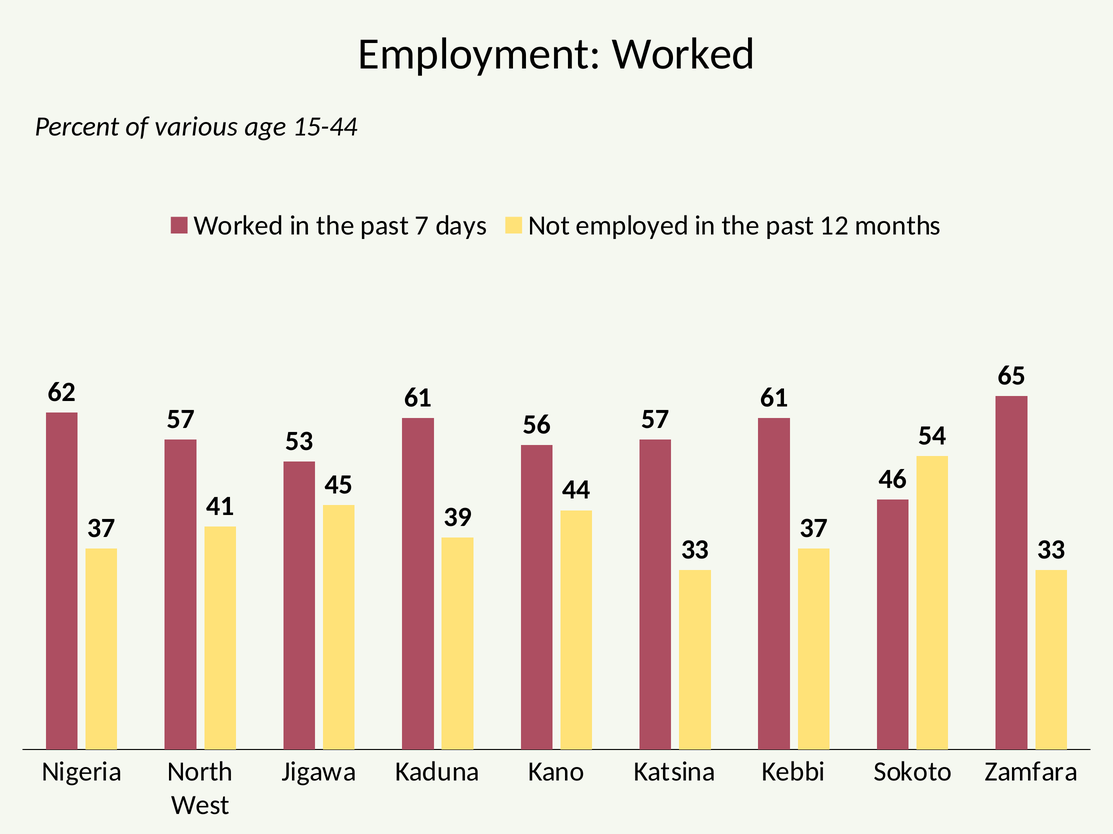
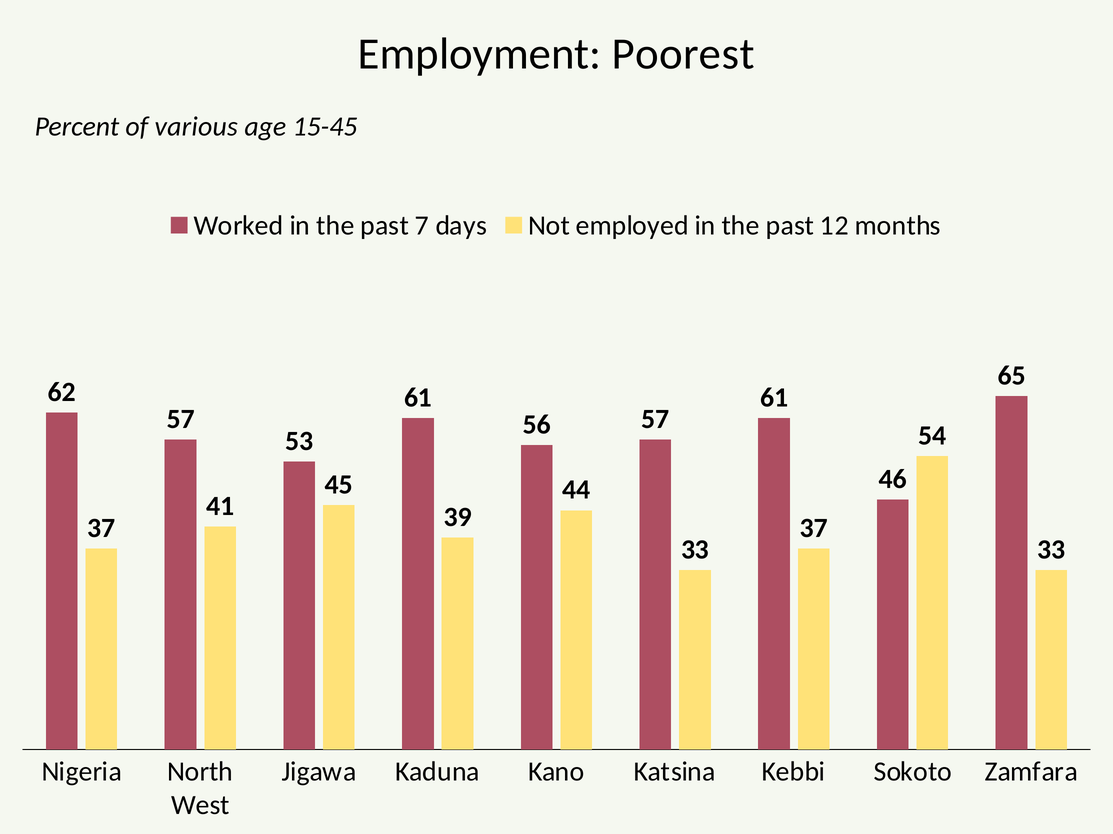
Employment Worked: Worked -> Poorest (683, 54)
15-44: 15-44 -> 15-45 (325, 127)
